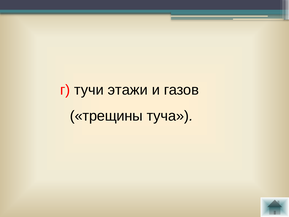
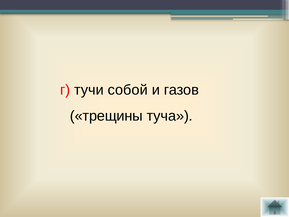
этажи: этажи -> собой (128, 90)
